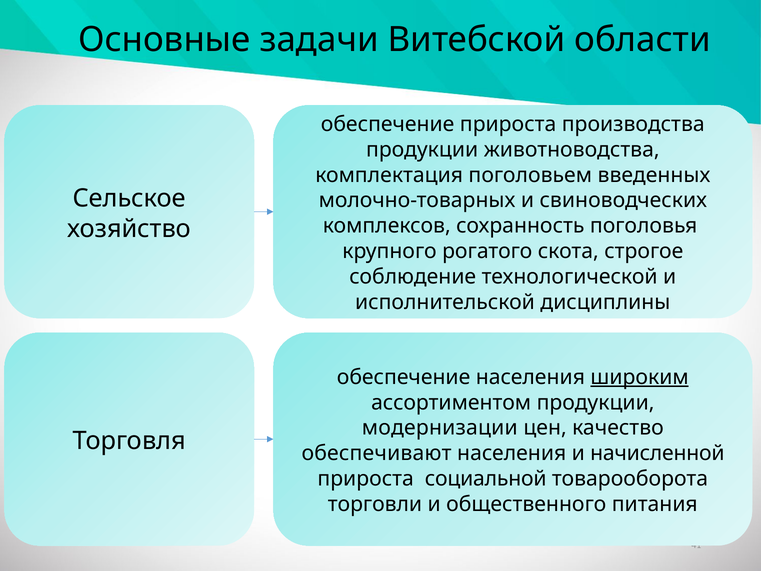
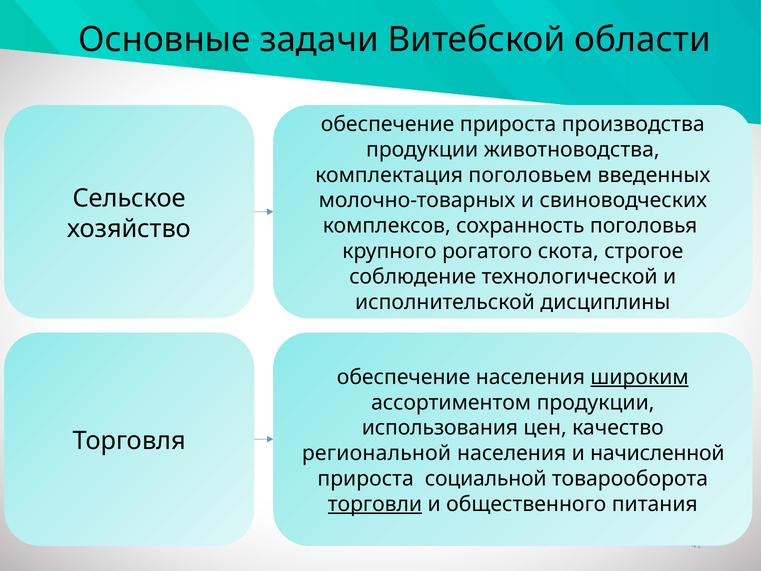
модернизации: модернизации -> использования (440, 428)
обеспечивают: обеспечивают -> региональной (377, 453)
торговли underline: none -> present (375, 504)
